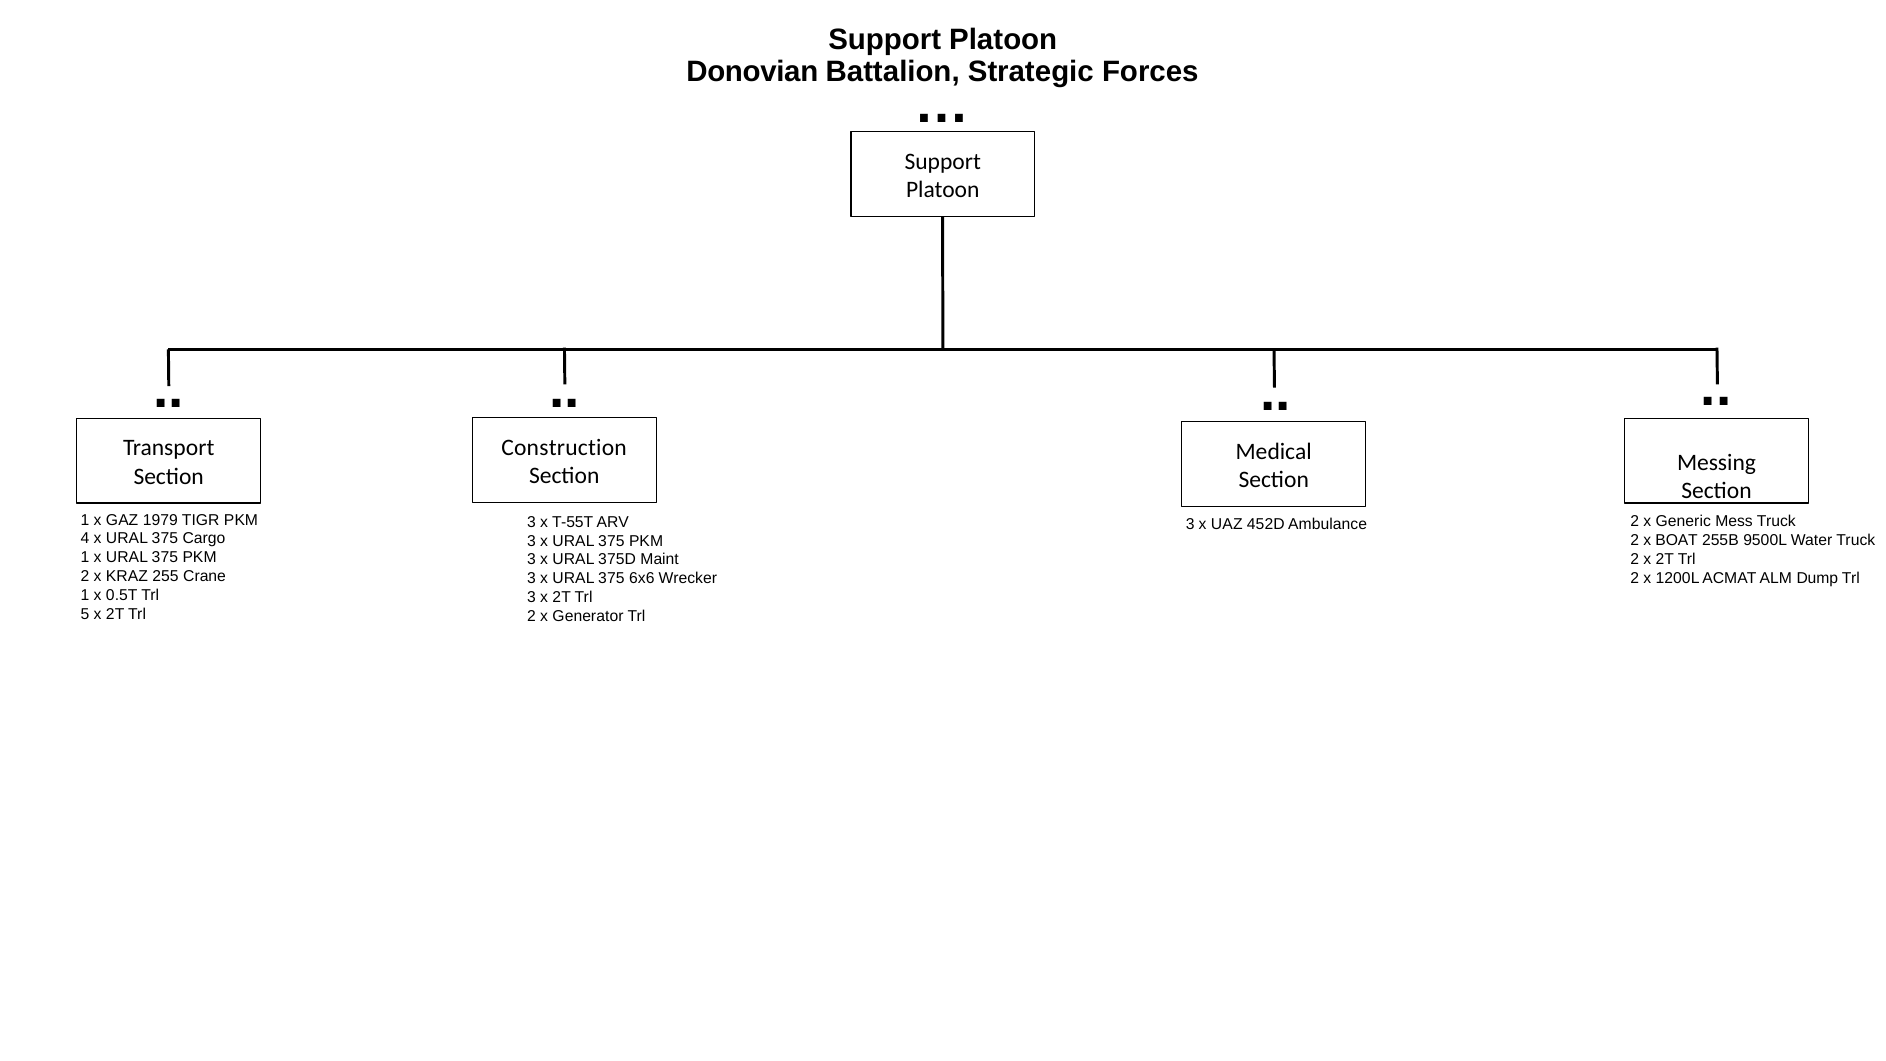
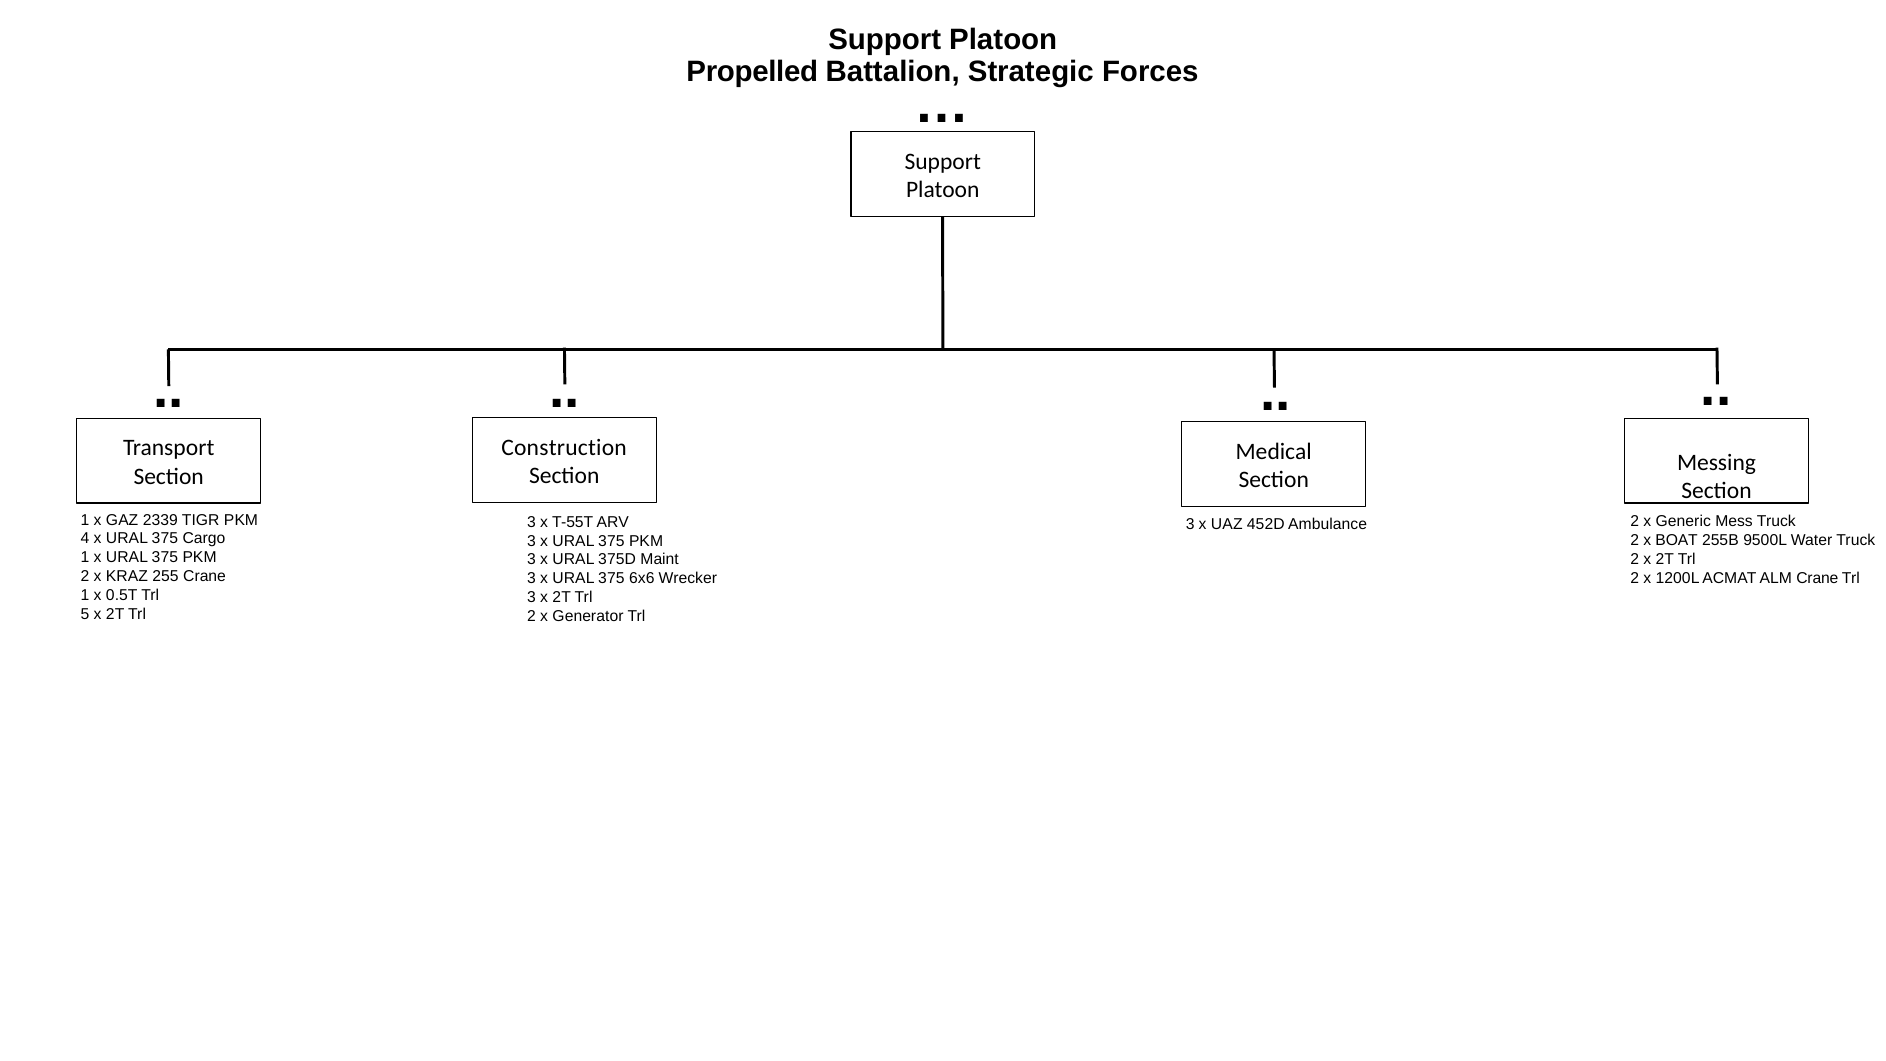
Donovian: Donovian -> Propelled (752, 71)
1979: 1979 -> 2339 (160, 520)
ALM Dump: Dump -> Crane (1817, 578)
